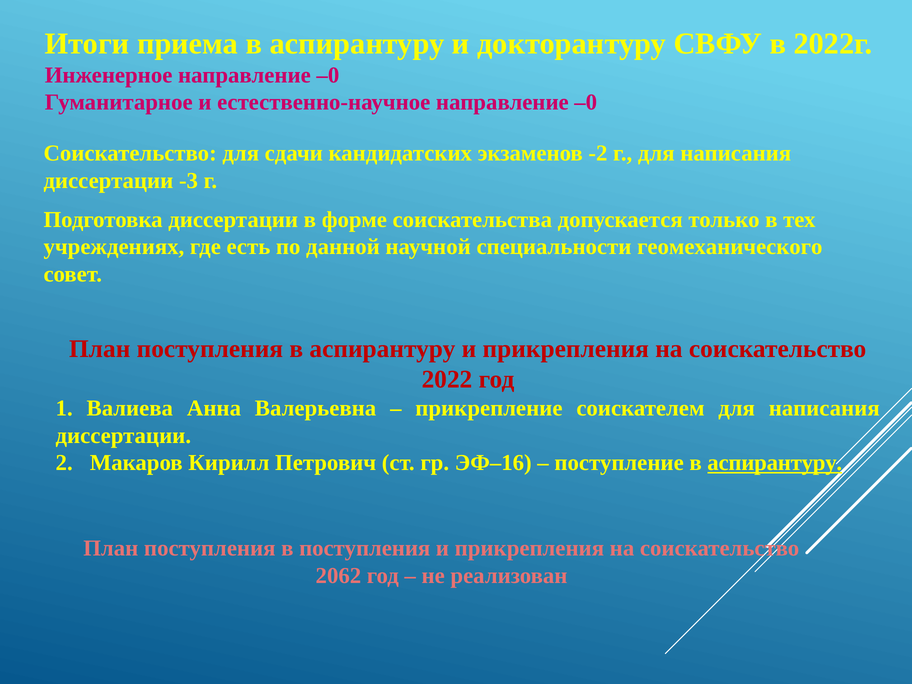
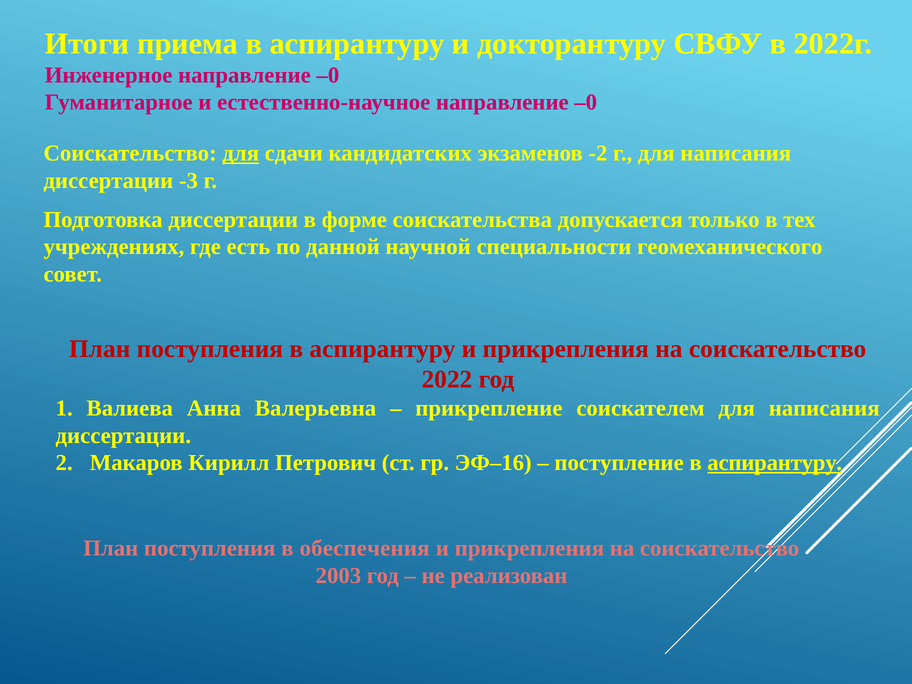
для underline: none -> present (241, 153)
в поступления: поступления -> обеспечения (365, 548)
2062: 2062 -> 2003 (338, 576)
